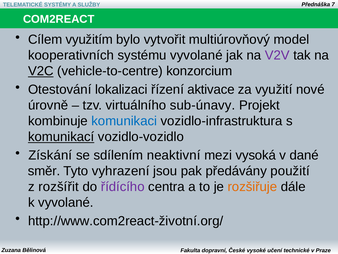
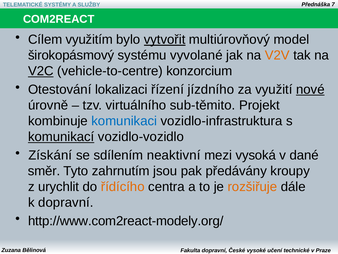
vytvořit underline: none -> present (165, 40)
kooperativních: kooperativních -> širokopásmový (71, 55)
V2V colour: purple -> orange (277, 55)
aktivace: aktivace -> jízdního (211, 89)
nové underline: none -> present (310, 89)
sub-únavy: sub-únavy -> sub-těmito (203, 105)
vyhrazení: vyhrazení -> zahrnutím (121, 171)
použití: použití -> kroupy (290, 171)
rozšířit: rozšířit -> urychlit (59, 186)
řídícího colour: purple -> orange (123, 186)
k vyvolané: vyvolané -> dopravní (66, 202)
http://www.com2react-životní.org/: http://www.com2react-životní.org/ -> http://www.com2react-modely.org/ (126, 221)
